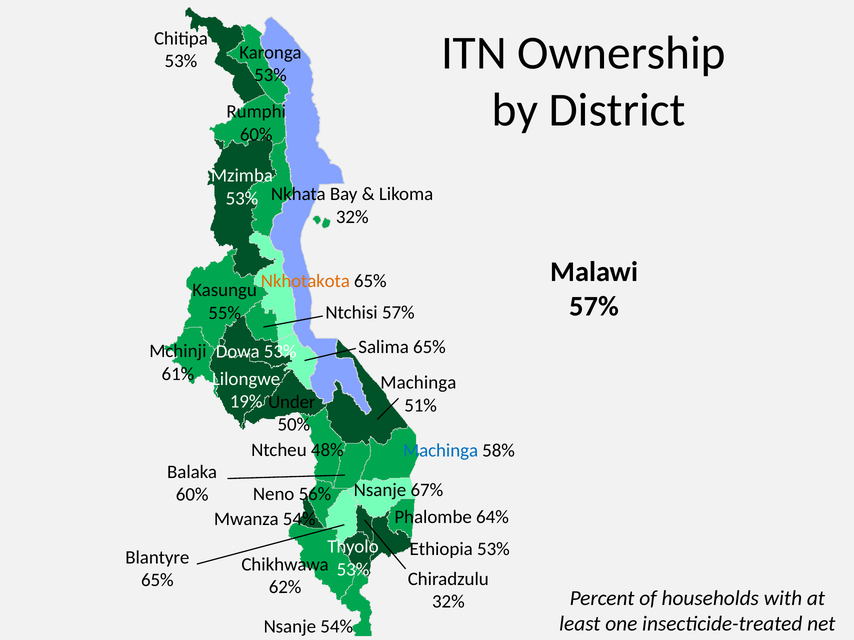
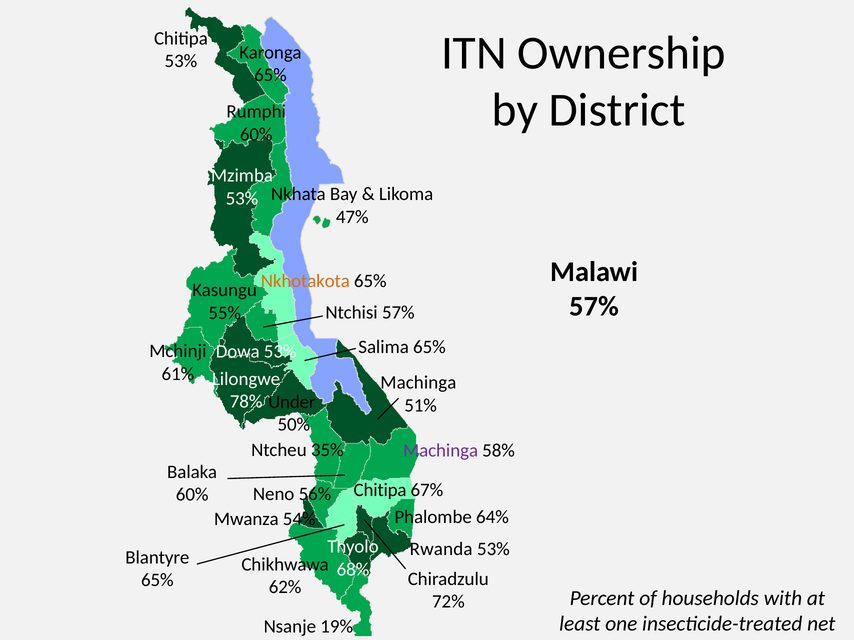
53%: 53% -> 65% (270, 75)
32%: 32% -> 47% (352, 217)
19%: 19% -> 78% (246, 402)
48%: 48% -> 35% (327, 450)
Machinga colour: blue -> purple (441, 451)
Nsanje: Nsanje -> Chitipa (380, 490)
Ethiopia: Ethiopia -> Rwanda (441, 549)
53%: 53% -> 68% (353, 570)
32%: 32% -> 72% (448, 602)
Nsanje 54%: 54% -> 19% (337, 627)
